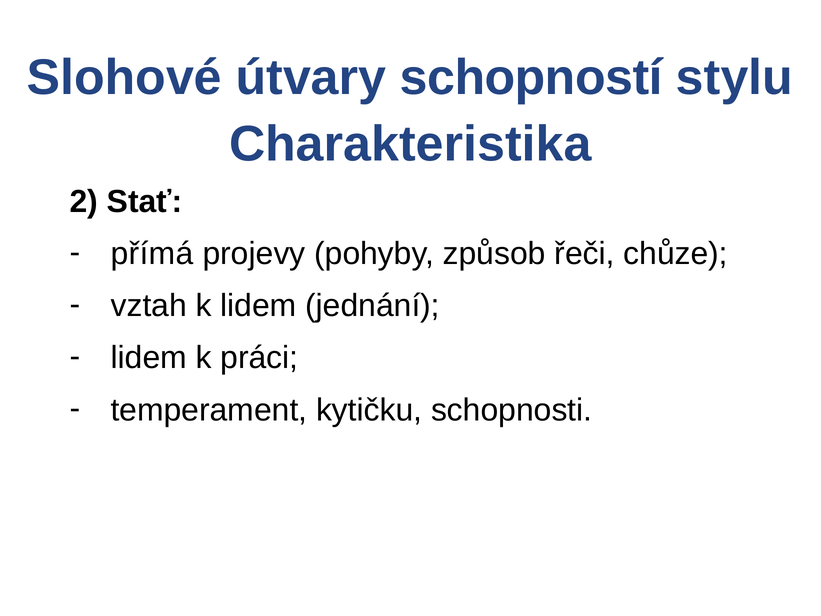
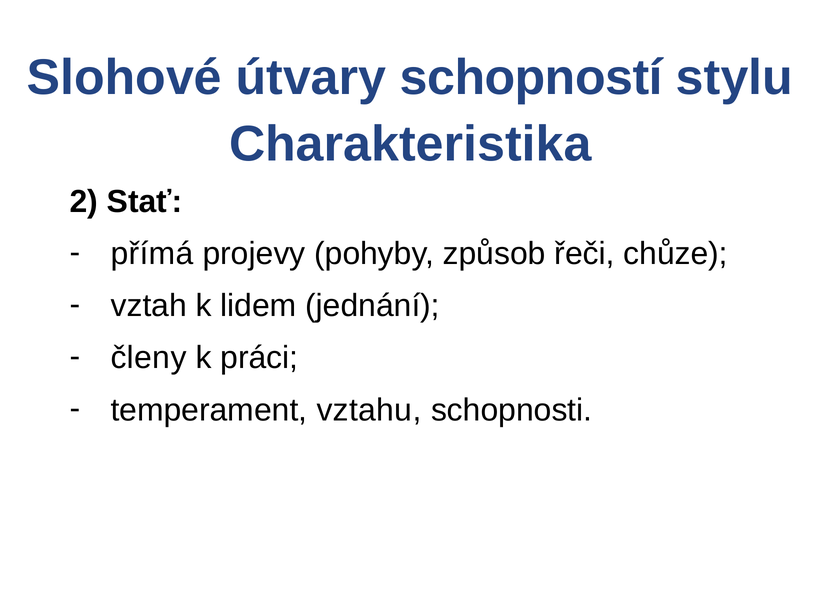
lidem: lidem -> členy (149, 358)
kytičku: kytičku -> vztahu (369, 410)
